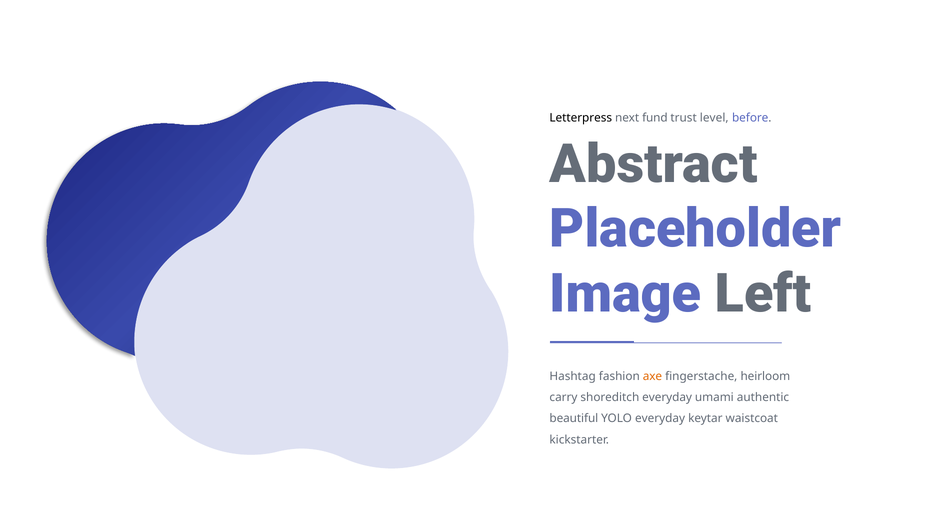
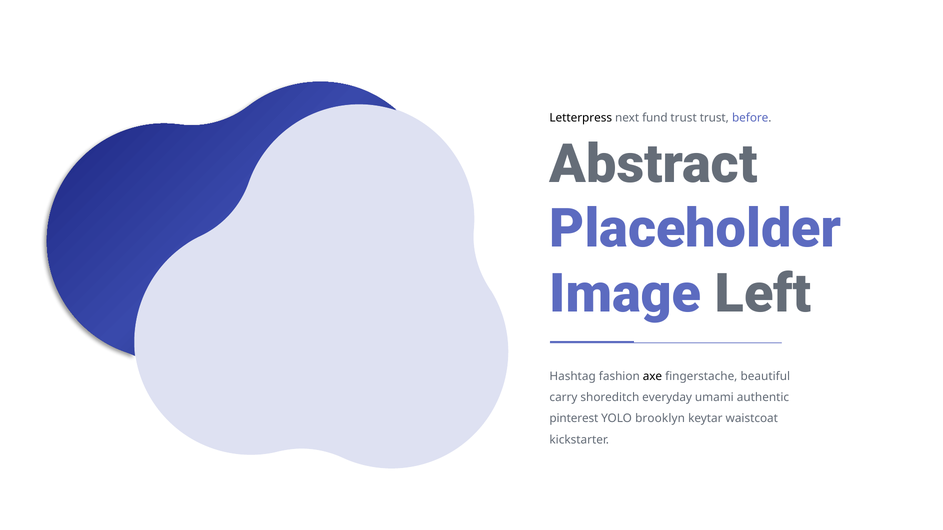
trust level: level -> trust (714, 118)
axe colour: orange -> black (652, 377)
heirloom: heirloom -> beautiful (765, 377)
beautiful: beautiful -> pinterest (574, 419)
YOLO everyday: everyday -> brooklyn (660, 419)
